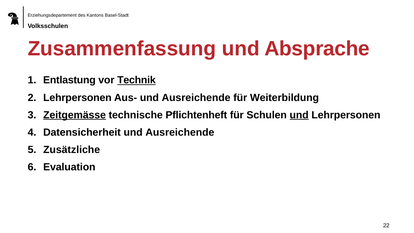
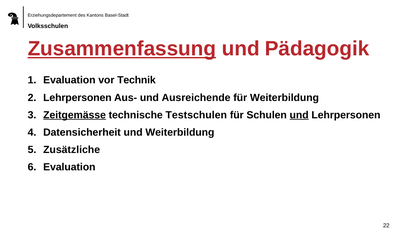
Zusammenfassung underline: none -> present (122, 49)
Absprache: Absprache -> Pädagogik (317, 49)
Entlastung: Entlastung -> Evaluation (69, 80)
Technik underline: present -> none (136, 80)
Pflichtenheft: Pflichtenheft -> Testschulen (196, 115)
Datensicherheit und Ausreichende: Ausreichende -> Weiterbildung (180, 132)
